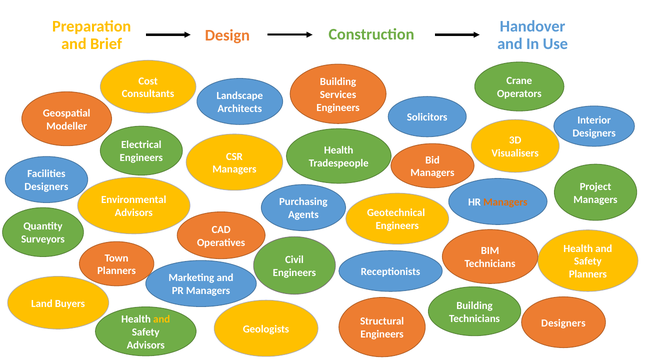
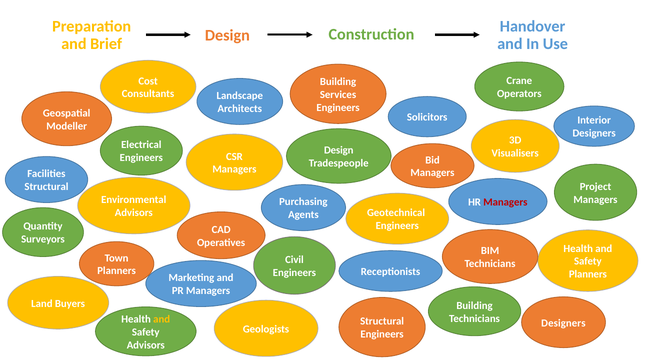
Health: Health -> Design (339, 150)
Designers: Designers -> Structural (46, 186)
Managers colour: orange -> red (505, 202)
